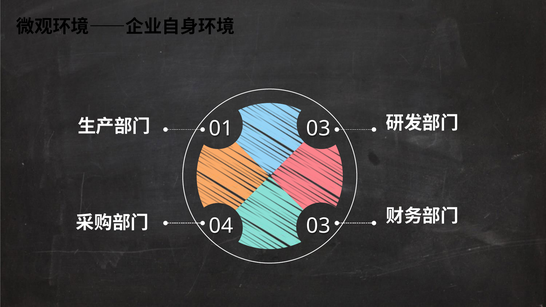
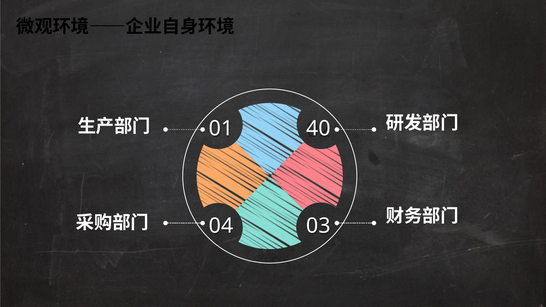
01 03: 03 -> 40 (318, 129)
